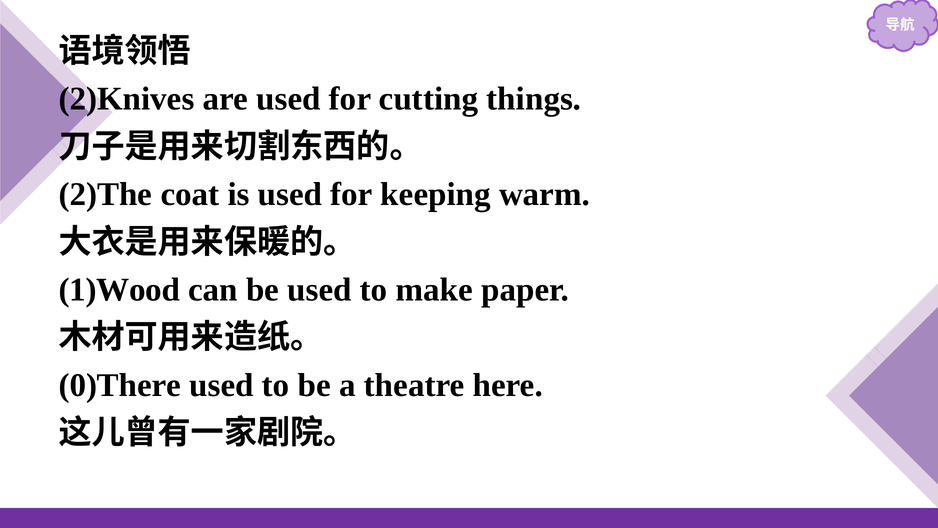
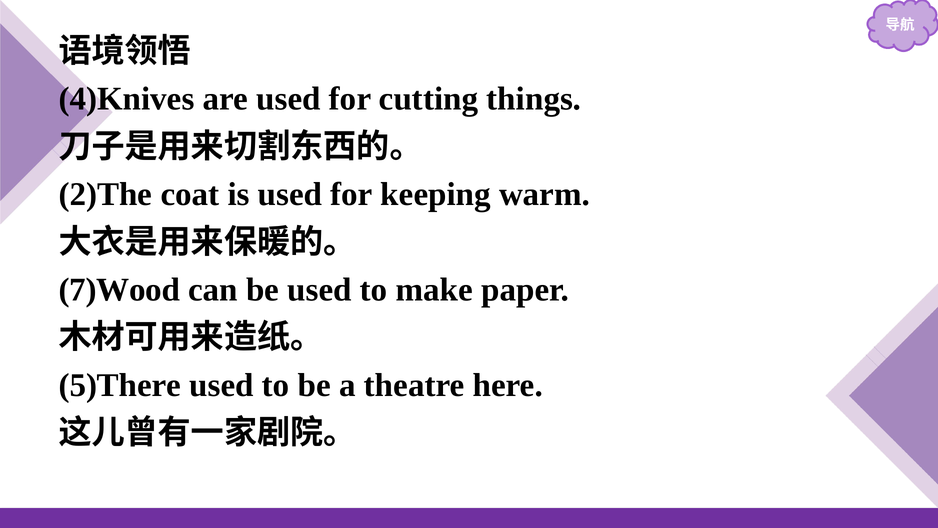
2)Knives: 2)Knives -> 4)Knives (127, 99)
1)Wood: 1)Wood -> 7)Wood (119, 290)
0)There: 0)There -> 5)There (120, 385)
